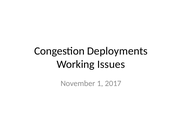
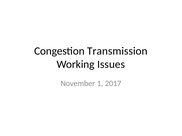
Deployments: Deployments -> Transmission (117, 51)
